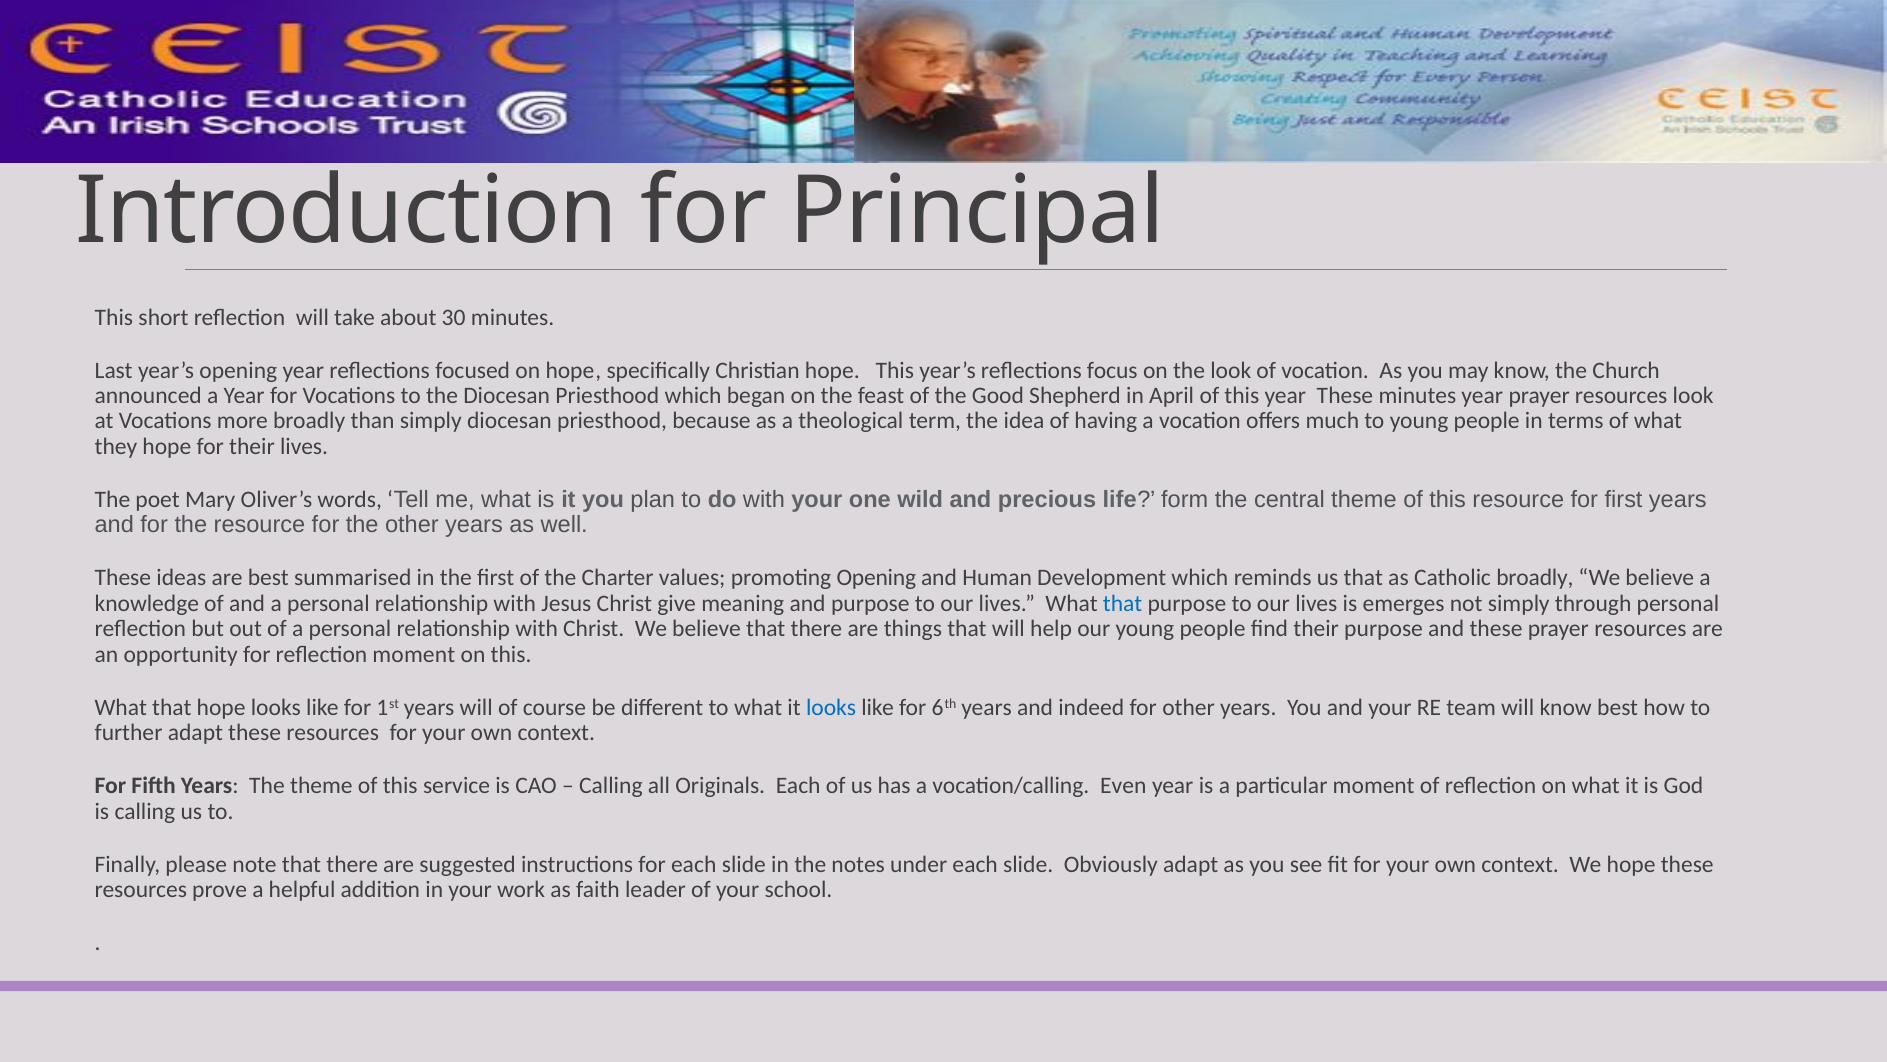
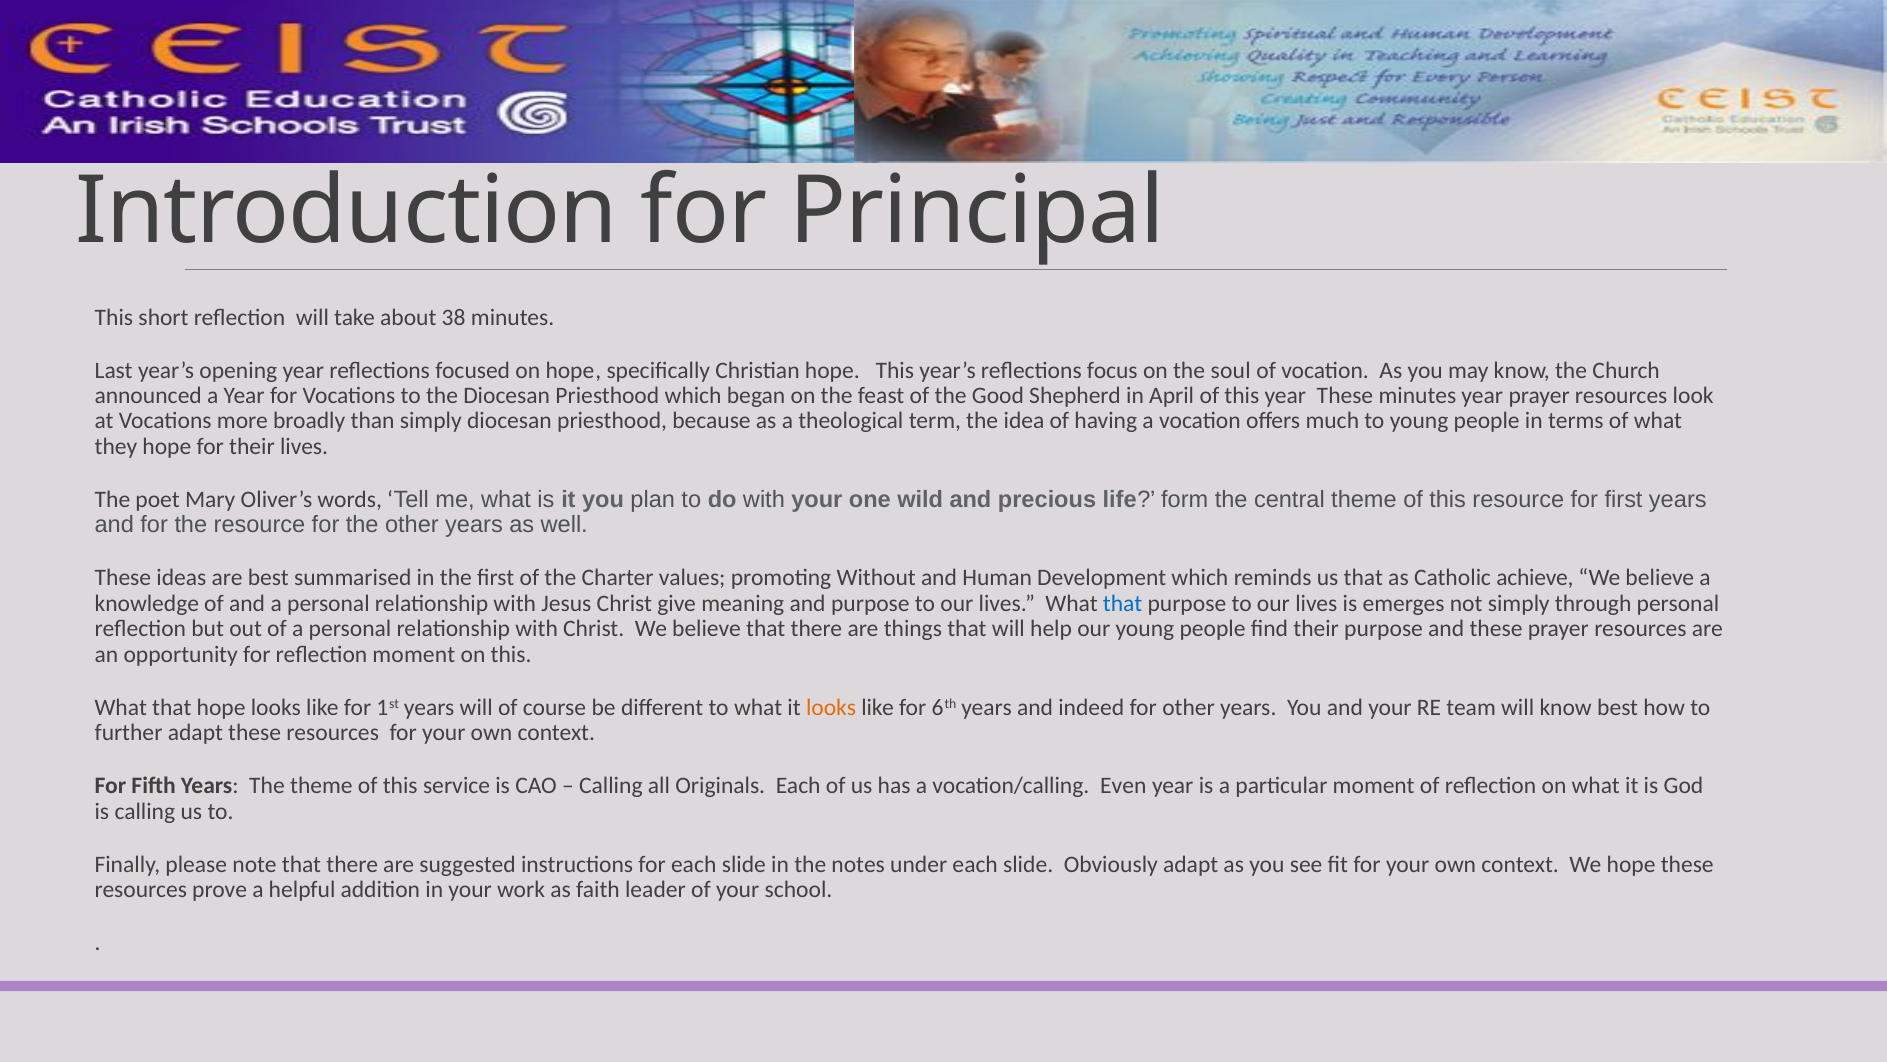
30: 30 -> 38 (454, 317)
the look: look -> soul (1231, 370)
promoting Opening: Opening -> Without (876, 578)
Catholic broadly: broadly -> achieve (1535, 578)
looks colour: blue -> orange (831, 707)
